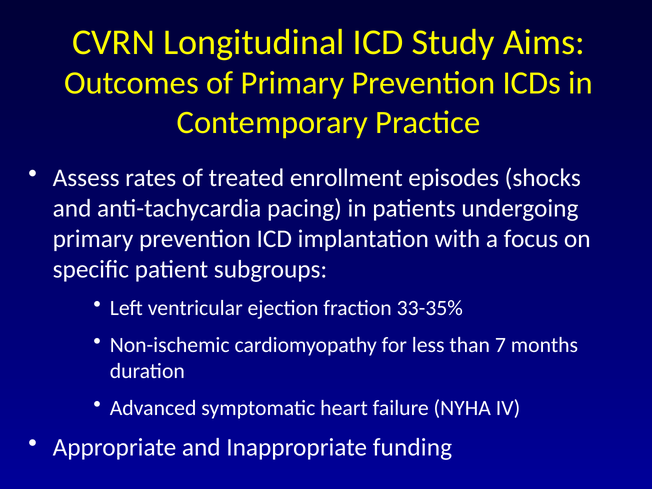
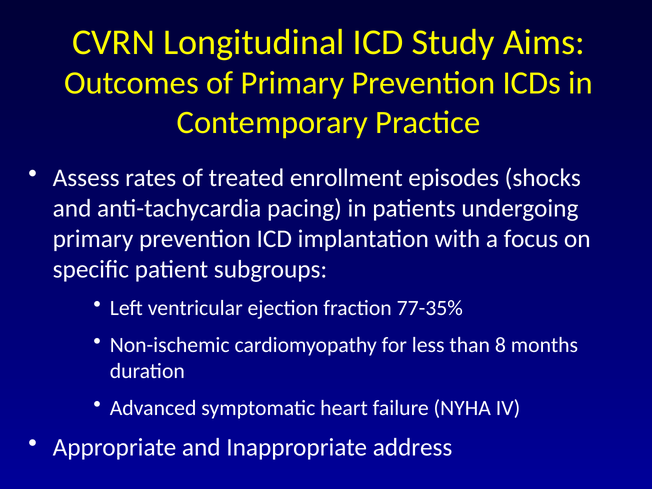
33-35%: 33-35% -> 77-35% (430, 308)
7: 7 -> 8 (500, 345)
funding: funding -> address (413, 447)
